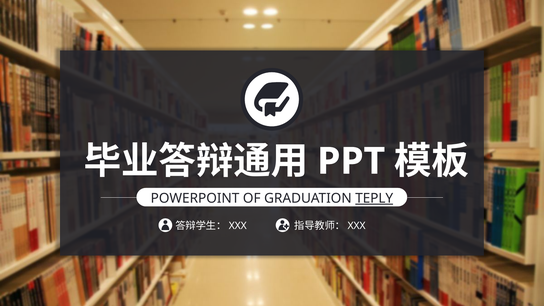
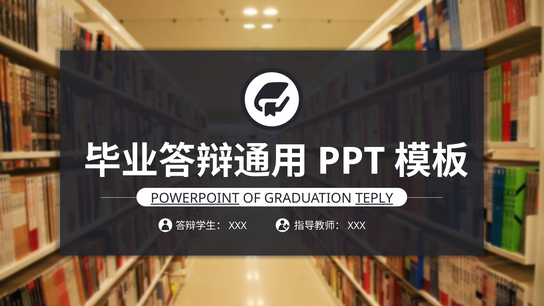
POWERPOINT underline: none -> present (195, 198)
